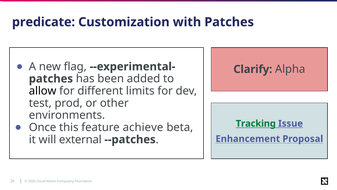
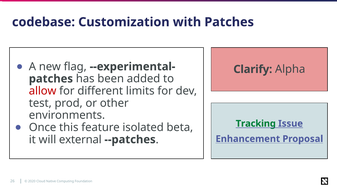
predicate: predicate -> codebase (43, 22)
allow colour: black -> red (43, 91)
achieve: achieve -> isolated (143, 127)
